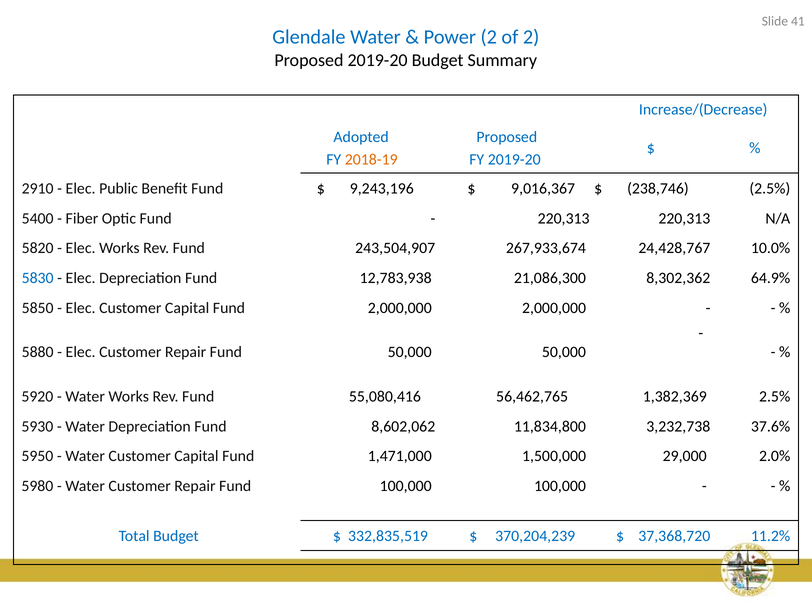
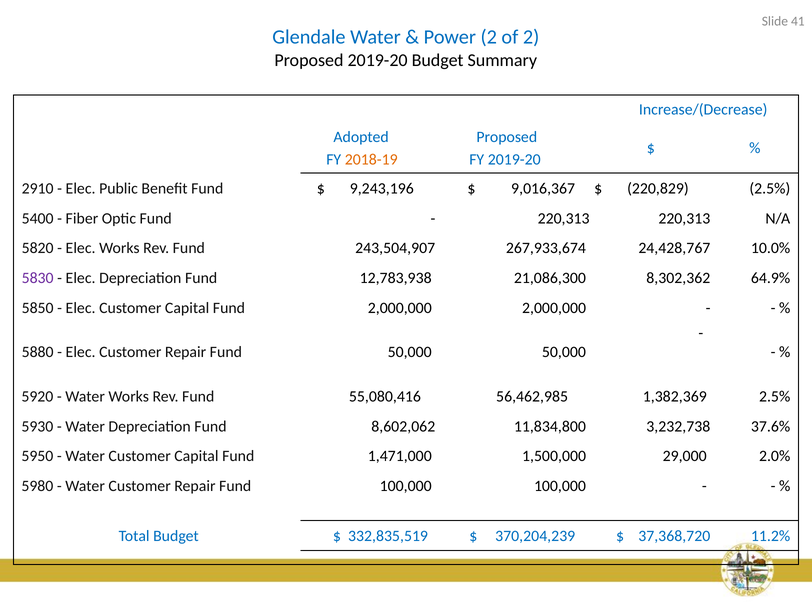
238,746: 238,746 -> 220,829 (658, 188)
5830 colour: blue -> purple (38, 278)
56,462,765: 56,462,765 -> 56,462,985 (532, 396)
